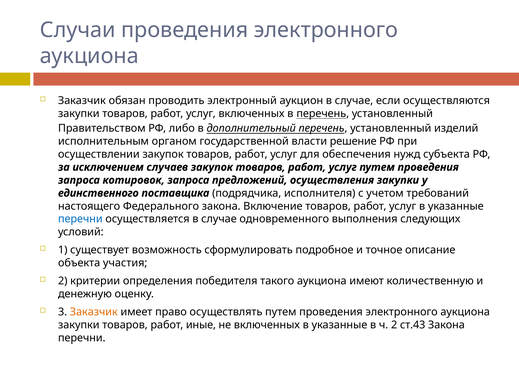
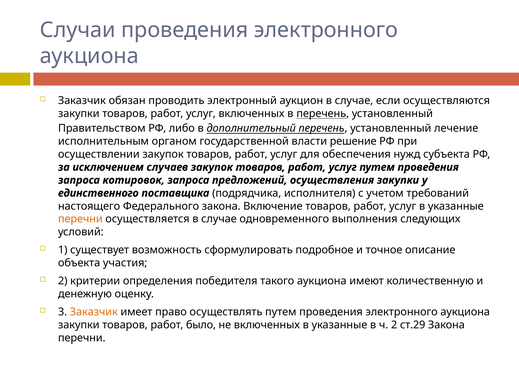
изделий: изделий -> лечение (456, 128)
перечни colour: blue -> orange (80, 219)
иные: иные -> было (201, 325)
ст.43: ст.43 -> ст.29 (413, 325)
